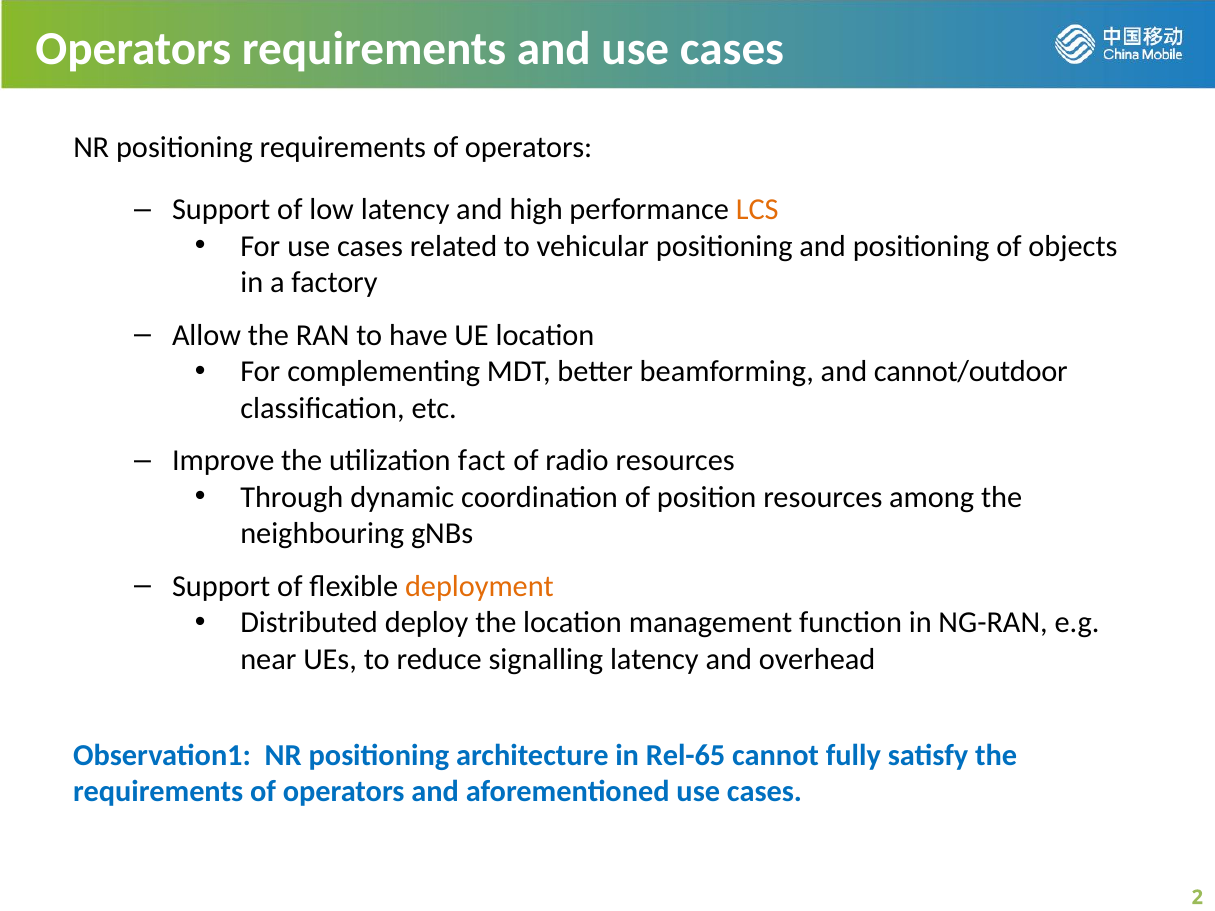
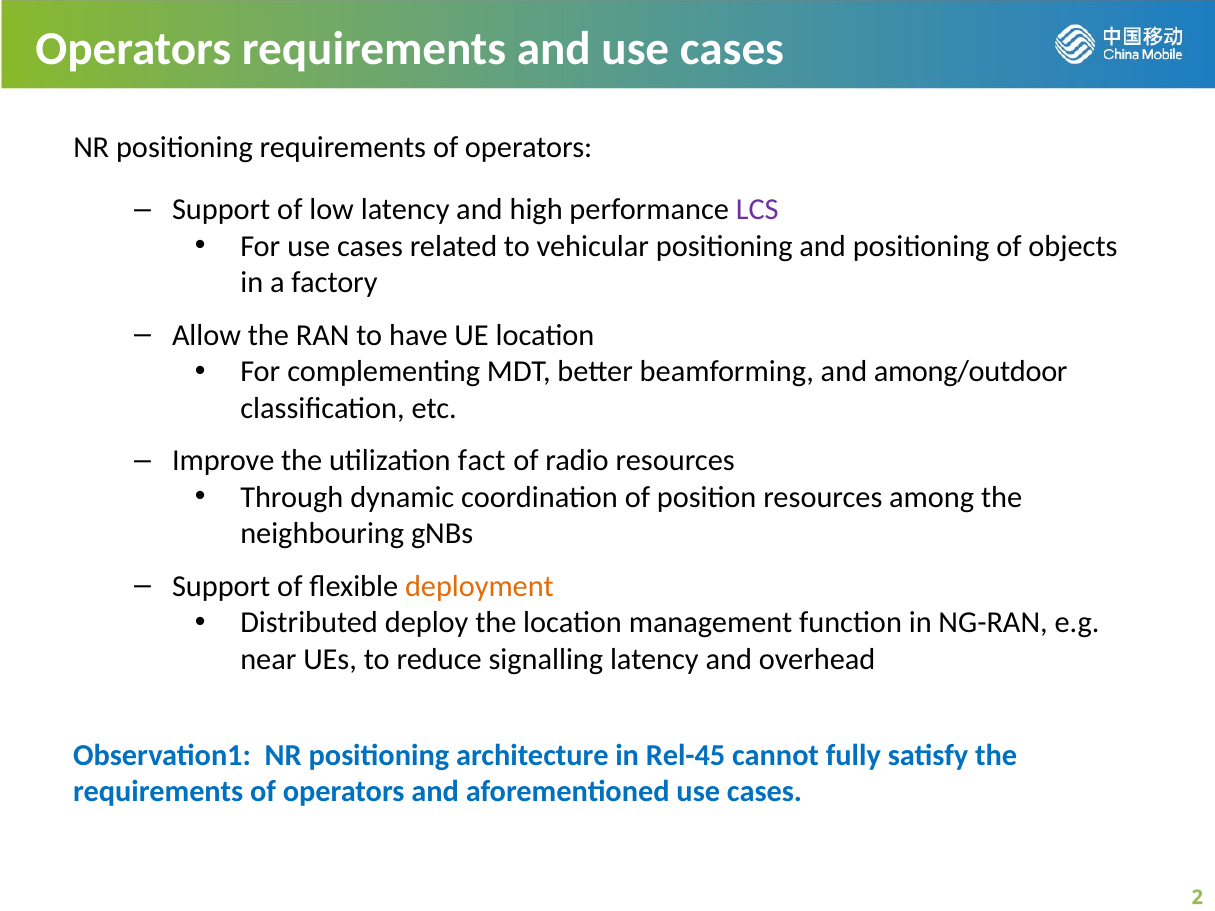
LCS colour: orange -> purple (757, 210)
cannot/outdoor: cannot/outdoor -> among/outdoor (971, 372)
Rel-65: Rel-65 -> Rel-45 (686, 756)
